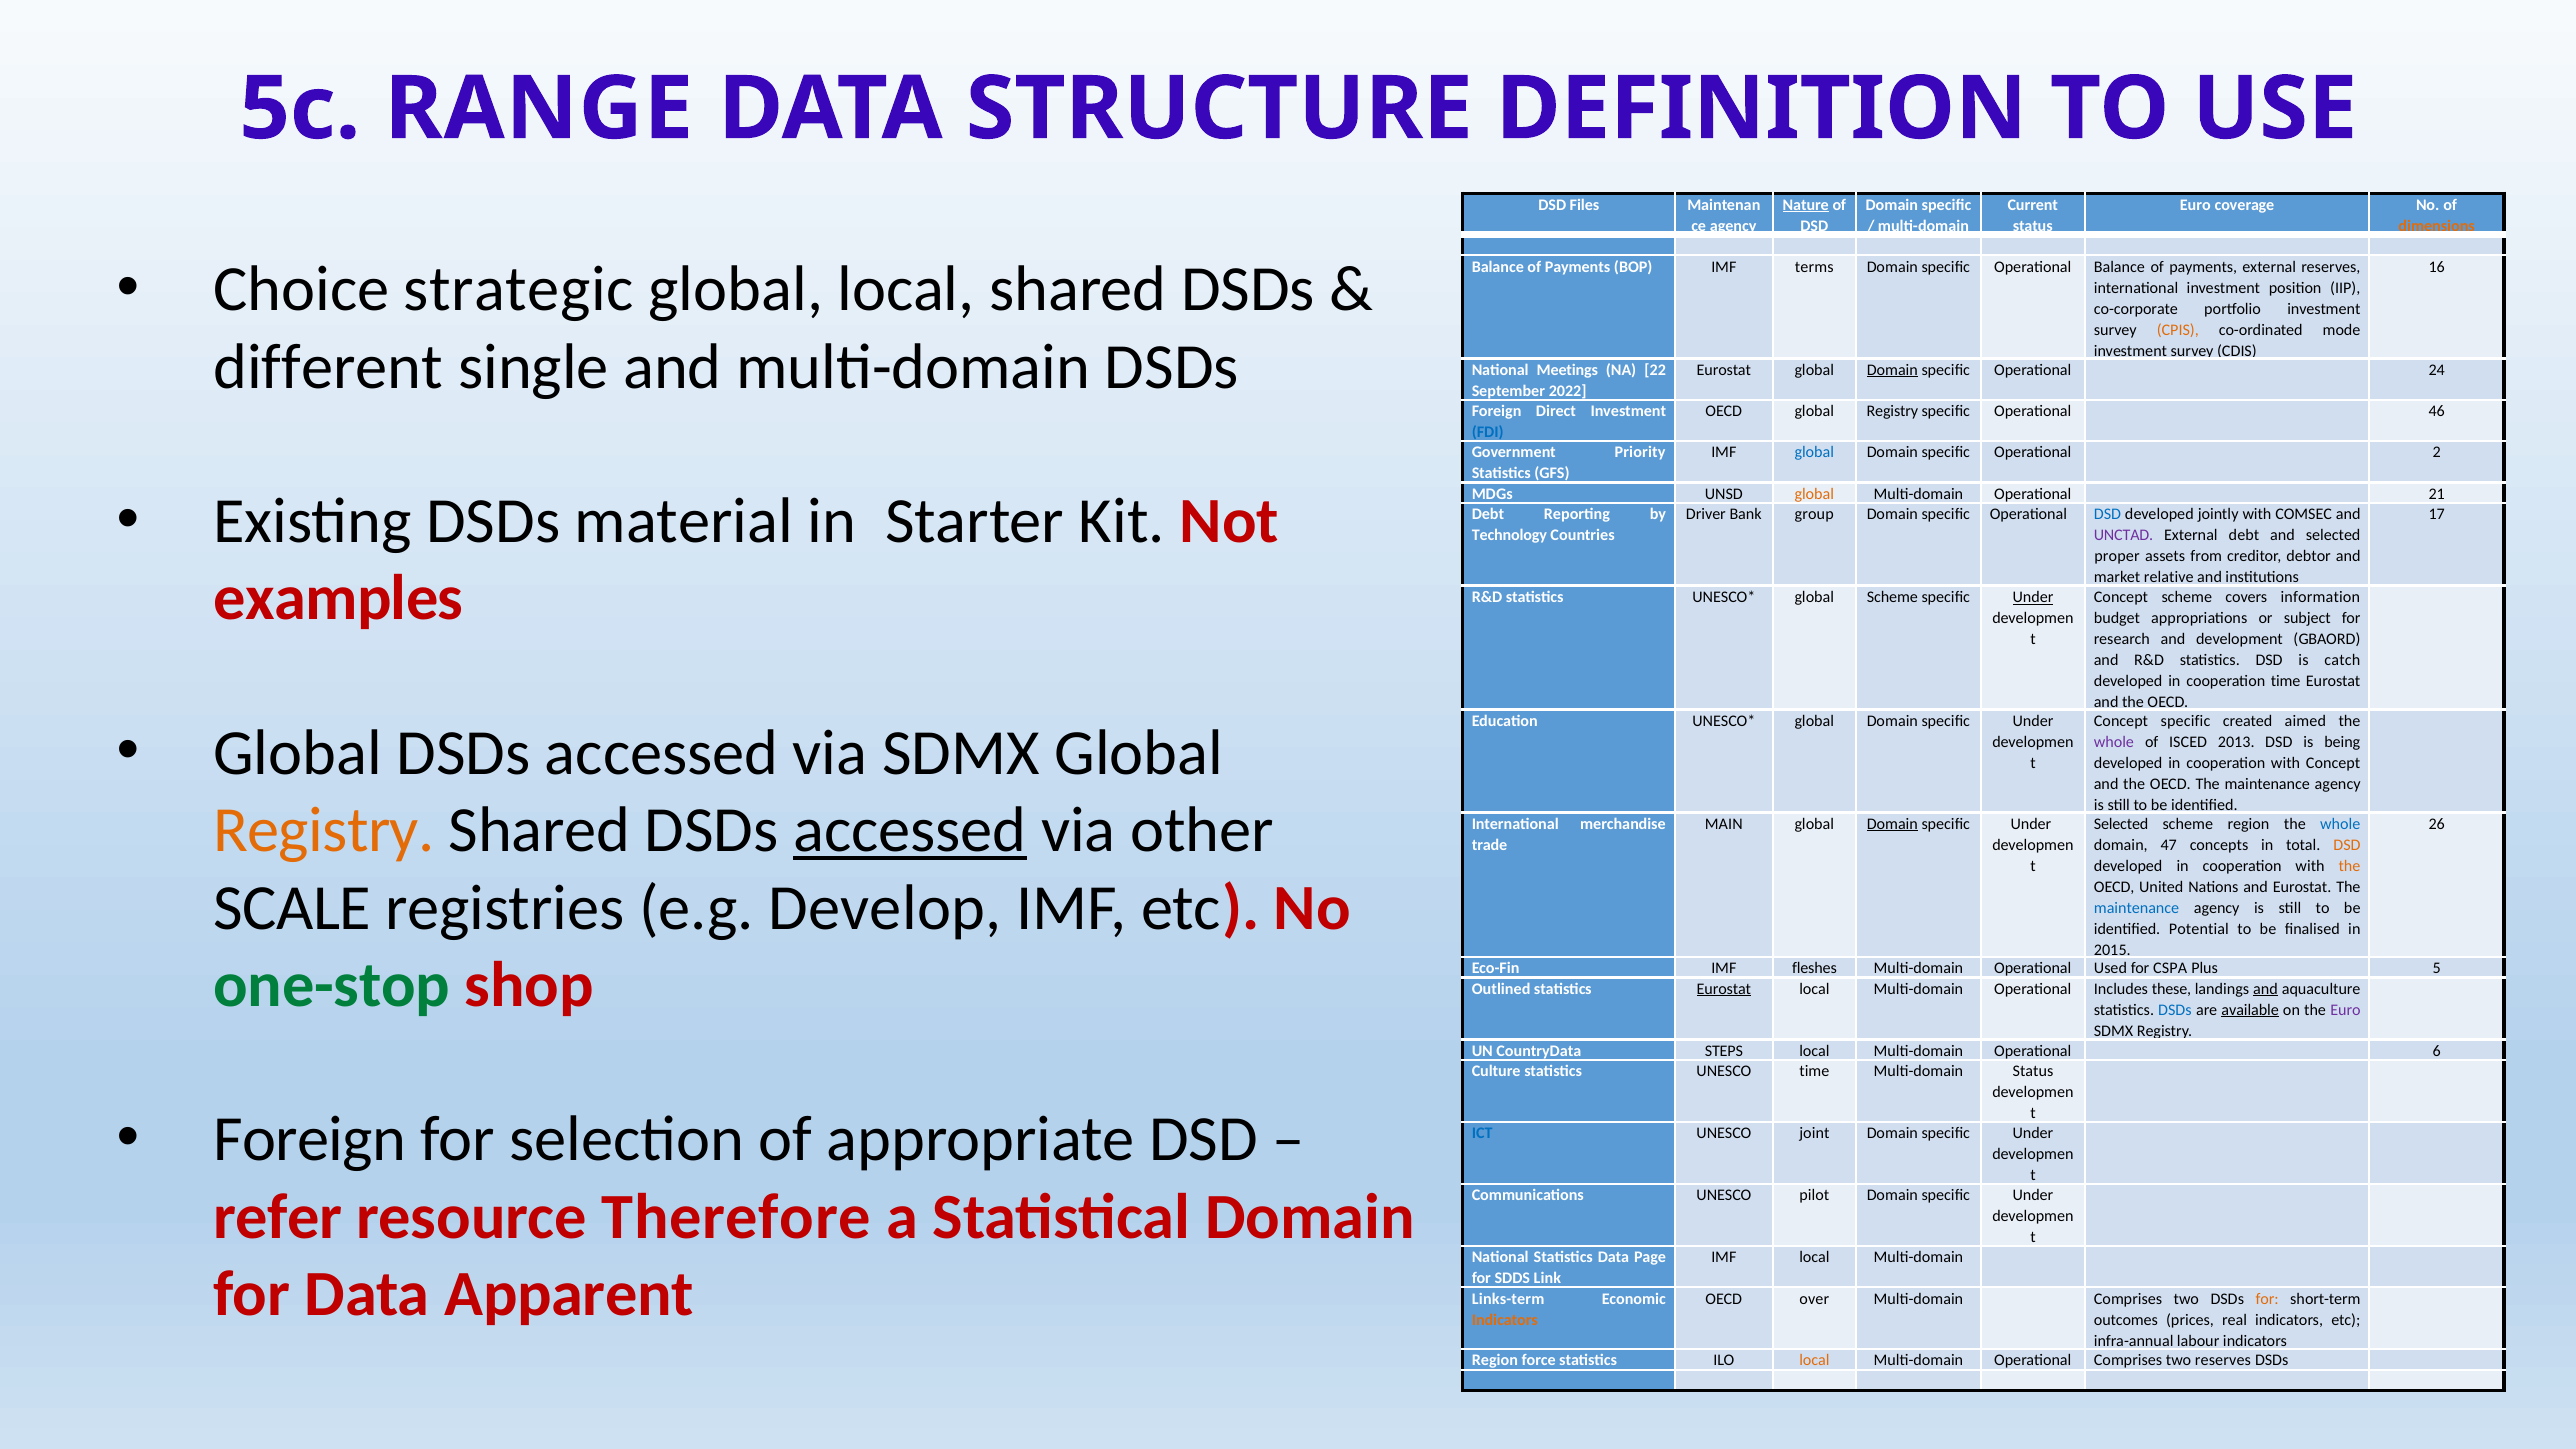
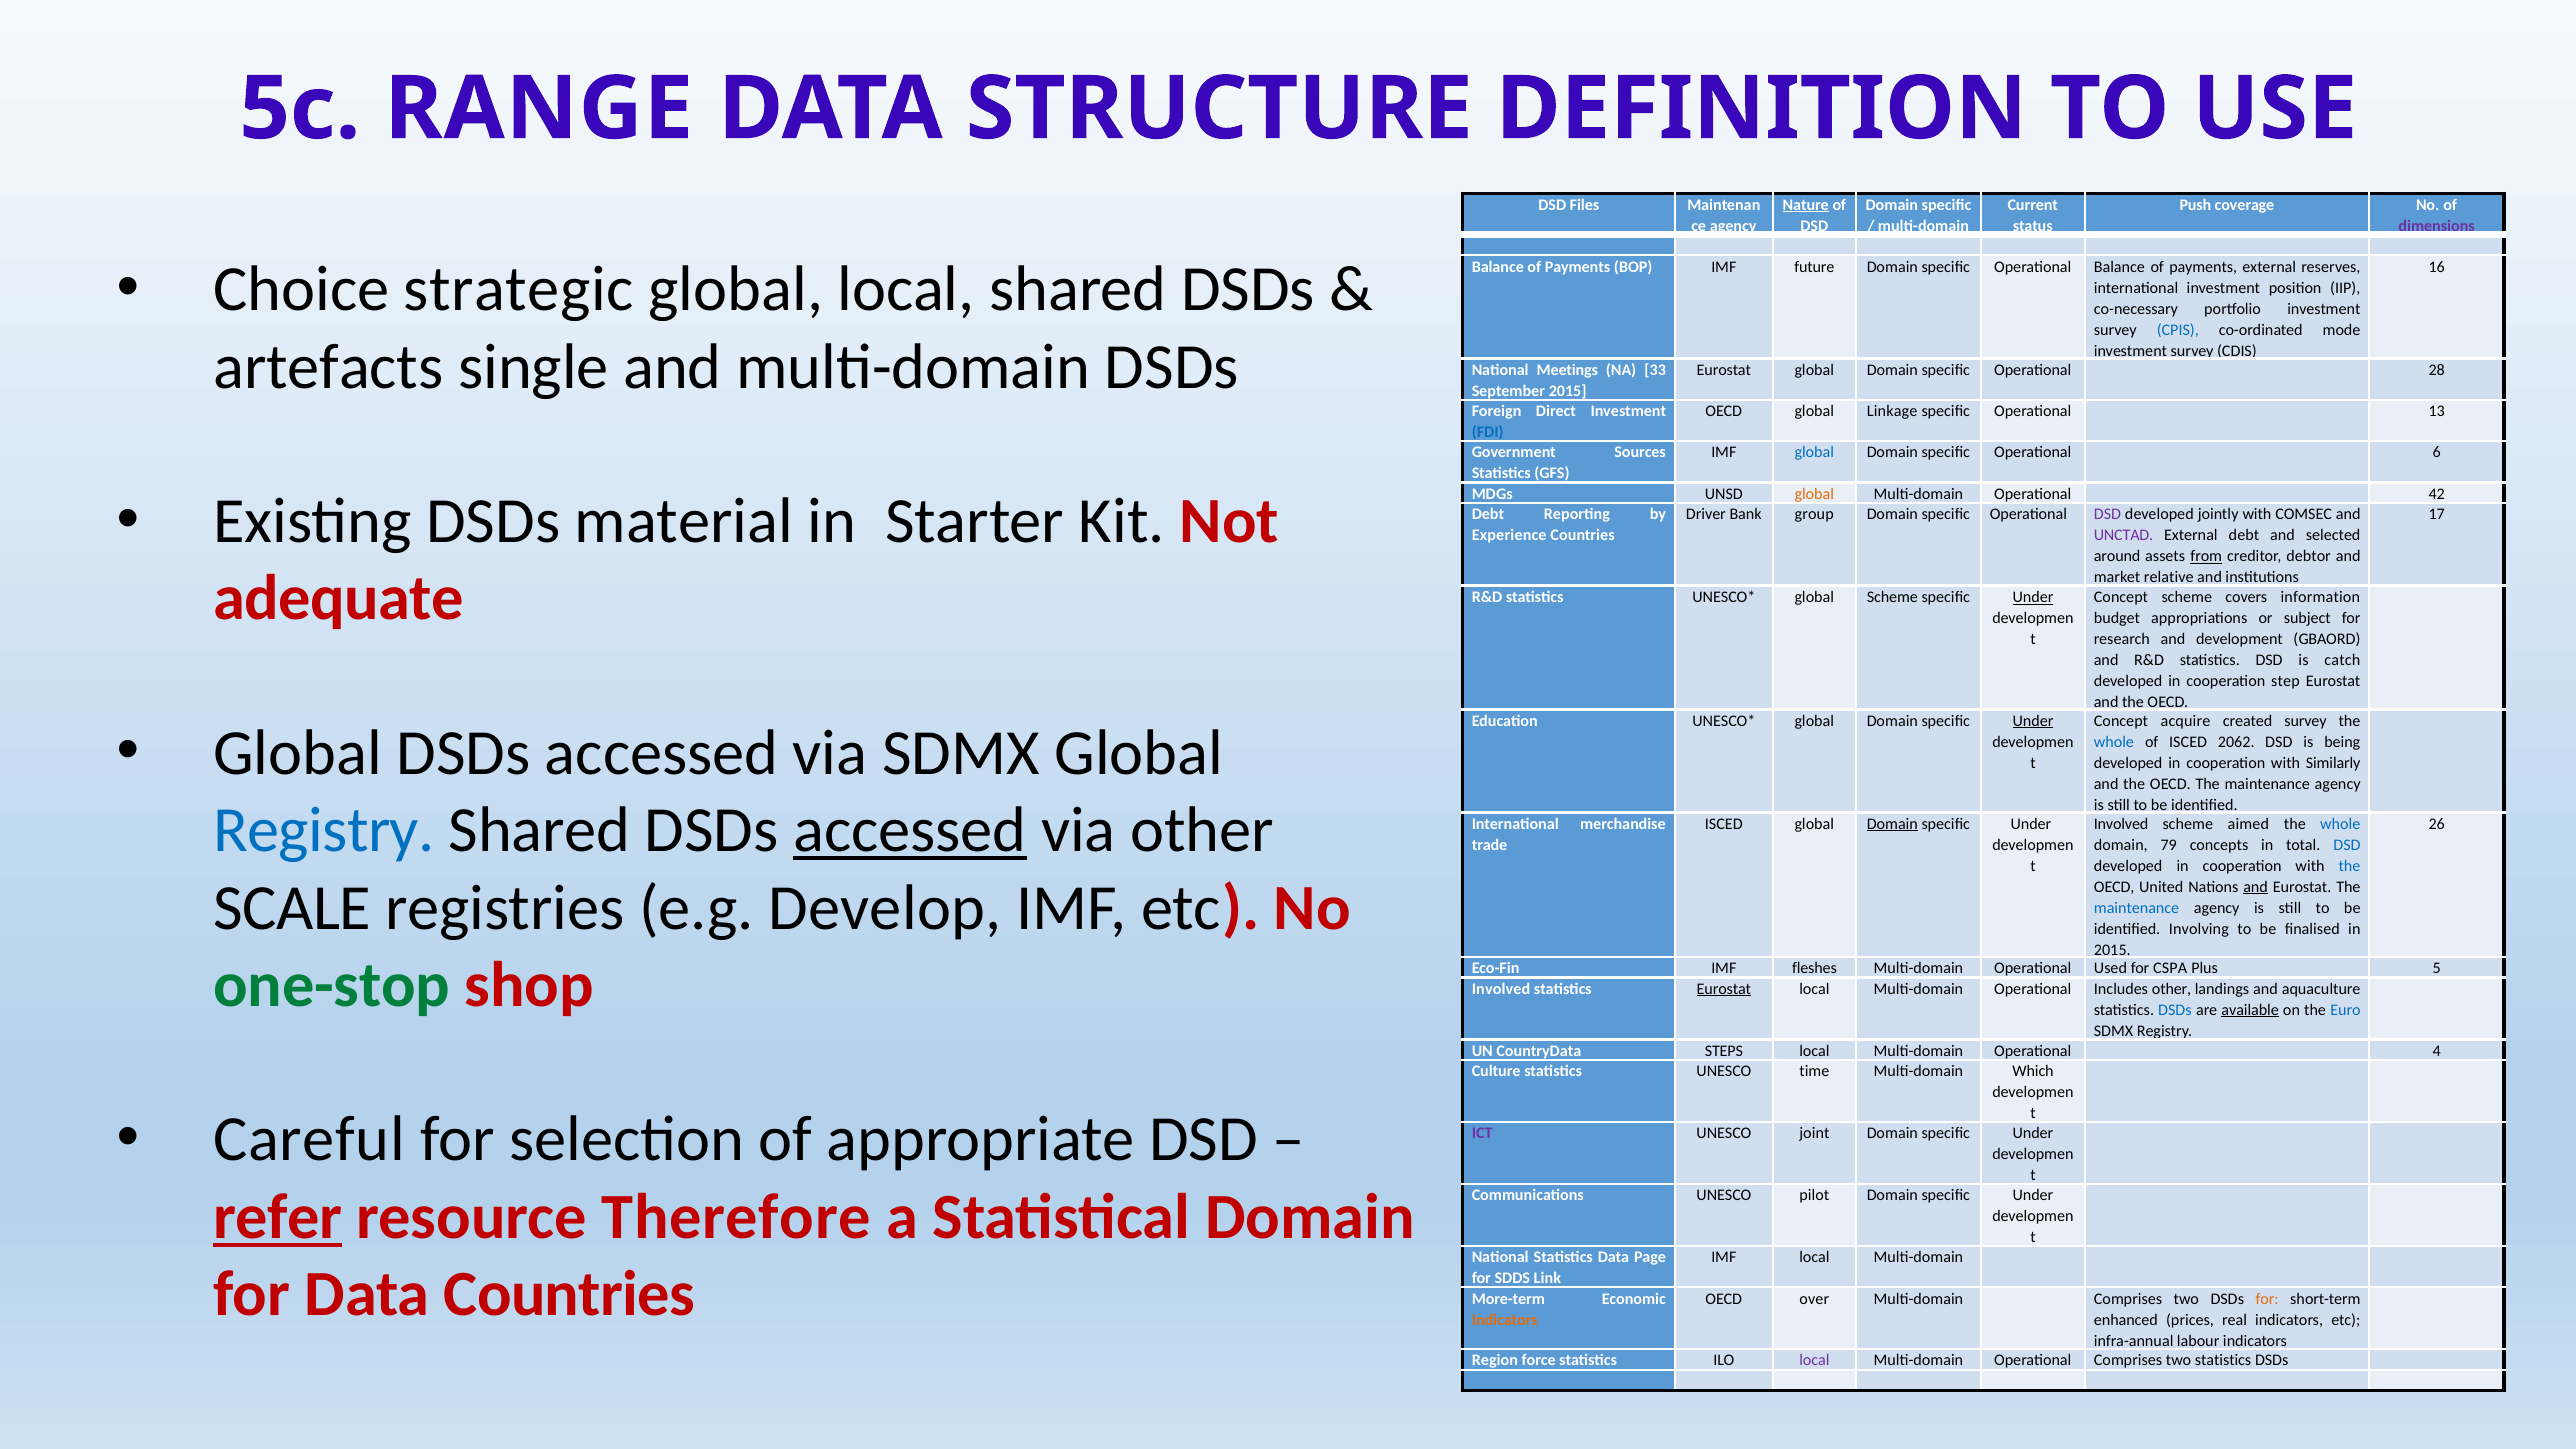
Euro: Euro -> Push (2195, 205)
dimensions colour: orange -> purple (2437, 226)
terms: terms -> future (1814, 267)
co-corporate: co-corporate -> co-necessary (2136, 309)
CPIS colour: orange -> blue (2178, 330)
different: different -> artefacts (328, 367)
22: 22 -> 33 (1655, 370)
Domain underline: present -> none (1892, 370)
24: 24 -> 28 (2437, 370)
September 2022: 2022 -> 2015 (1568, 391)
OECD global Registry: Registry -> Linkage (1892, 411)
46: 46 -> 13 (2437, 411)
Priority: Priority -> Sources (1640, 453)
2: 2 -> 6 (2437, 453)
21: 21 -> 42 (2437, 494)
DSD colour: blue -> purple (2108, 515)
Technology: Technology -> Experience (1509, 536)
proper: proper -> around (2117, 557)
from underline: none -> present (2206, 557)
examples: examples -> adequate (338, 599)
cooperation time: time -> step (2285, 681)
Under underline: none -> present (2033, 721)
Concept specific: specific -> acquire (2185, 721)
created aimed: aimed -> survey (2306, 721)
whole colour: purple -> blue (2114, 742)
2013: 2013 -> 2062 (2236, 742)
with Concept: Concept -> Similarly (2333, 763)
Registry colour: orange -> blue (324, 830)
MAIN: MAIN -> ISCED (1724, 824)
Selected: Selected -> Involved (2121, 824)
scheme region: region -> aimed (2248, 824)
47: 47 -> 79 (2169, 845)
DSD colour: orange -> blue (2347, 845)
the colour: orange -> blue (2349, 866)
and underline: none -> present (2256, 887)
Potential: Potential -> Involving (2199, 929)
Outlined: Outlined -> Involved (1501, 989)
Includes these: these -> other (2172, 989)
and underline: present -> none (2265, 989)
Euro colour: purple -> blue (2346, 1010)
6: 6 -> 4 (2437, 1051)
Multi-domain Status: Status -> Which (2033, 1072)
Foreign: Foreign -> Careful (309, 1140)
ICT colour: blue -> purple (1482, 1134)
refer underline: none -> present (278, 1217)
Data Apparent: Apparent -> Countries (569, 1294)
Links-term: Links-term -> More-term (1508, 1299)
outcomes: outcomes -> enhanced (2126, 1320)
local colour: orange -> purple (1814, 1361)
two reserves: reserves -> statistics (2223, 1361)
